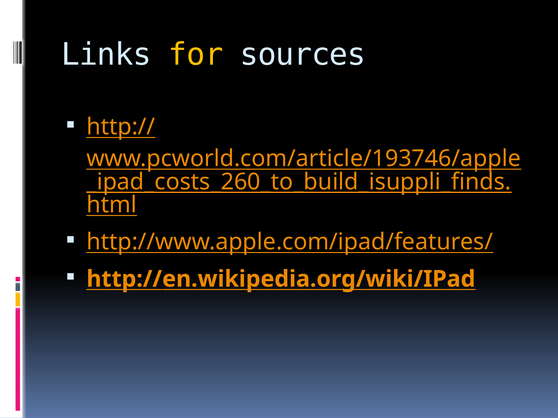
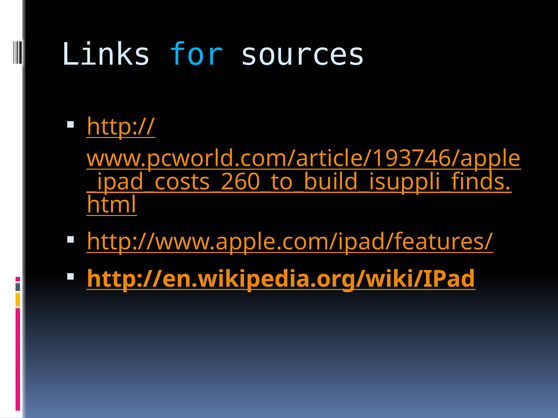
for colour: yellow -> light blue (196, 55)
